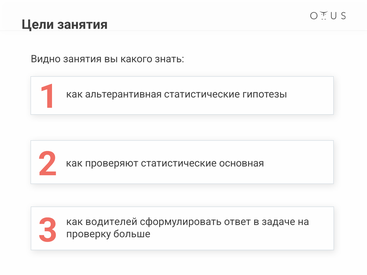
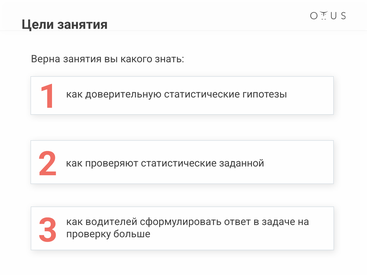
Видно: Видно -> Верна (46, 59)
альтерантивная: альтерантивная -> доверительную (123, 94)
основная: основная -> заданной (242, 163)
